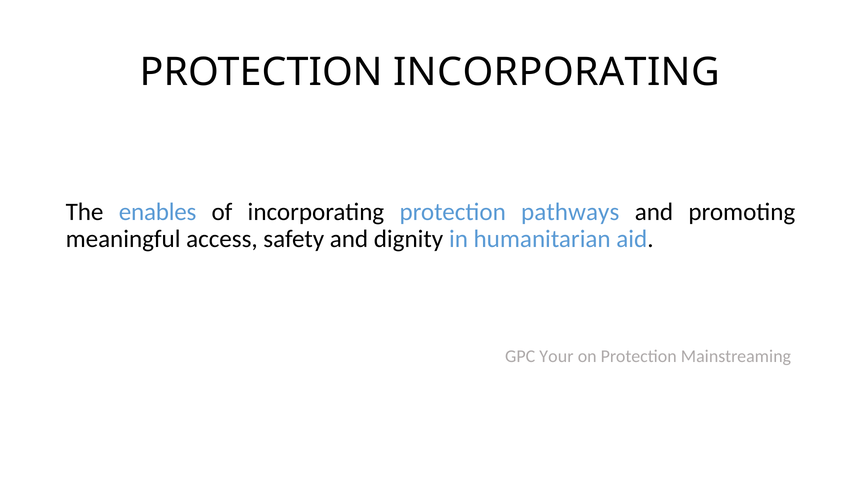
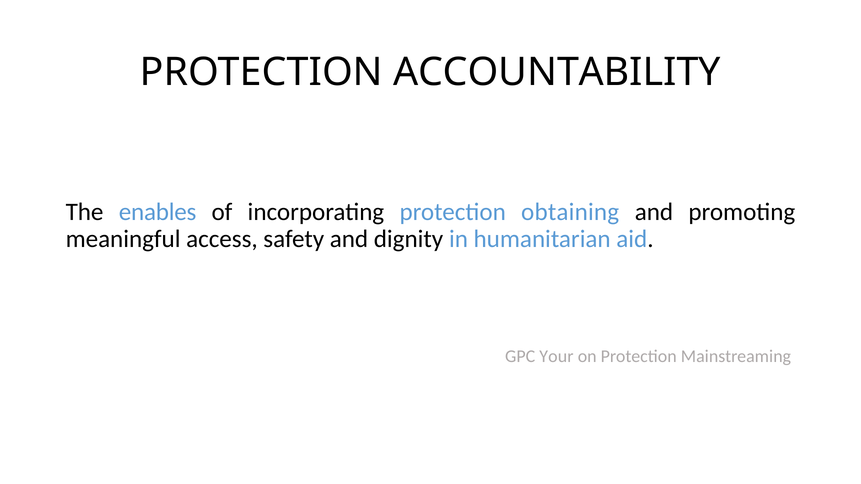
PROTECTION INCORPORATING: INCORPORATING -> ACCOUNTABILITY (557, 72)
pathways: pathways -> obtaining (570, 212)
